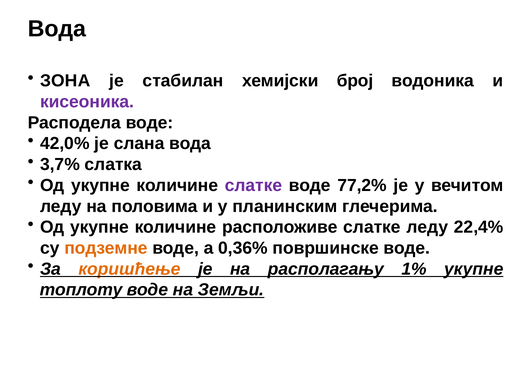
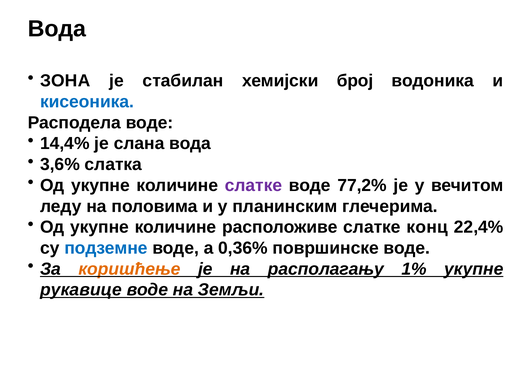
кисеоника colour: purple -> blue (87, 102)
42,0%: 42,0% -> 14,4% (65, 144)
3,7%: 3,7% -> 3,6% (60, 165)
слатке леду: леду -> конц (427, 227)
подземне colour: orange -> blue (106, 248)
топлоту: топлоту -> рукавице (81, 290)
